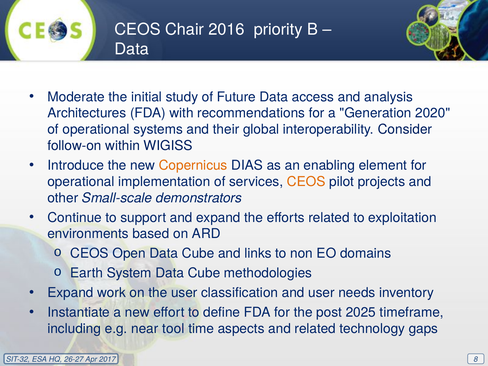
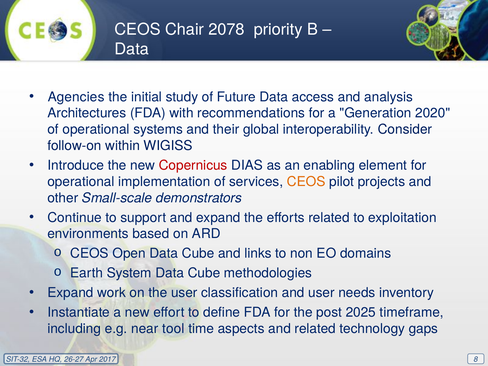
2016: 2016 -> 2078 (227, 30)
Moderate: Moderate -> Agencies (76, 97)
Copernicus colour: orange -> red (193, 165)
